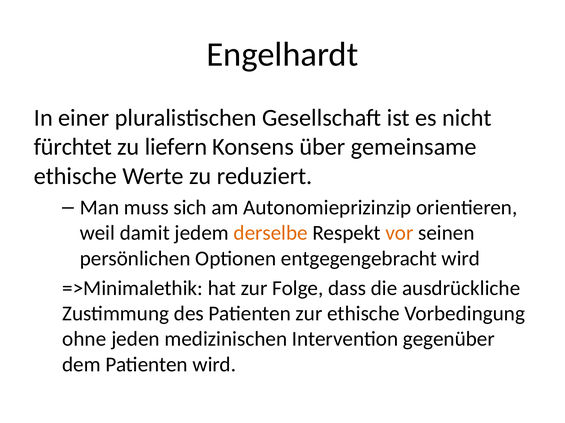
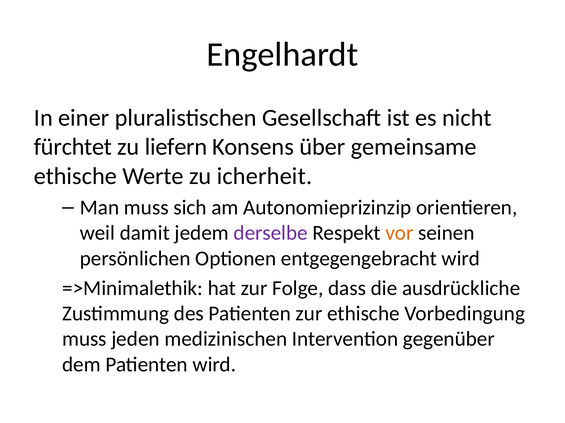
reduziert: reduziert -> icherheit (264, 176)
derselbe colour: orange -> purple (271, 233)
ohne: ohne -> muss (84, 340)
